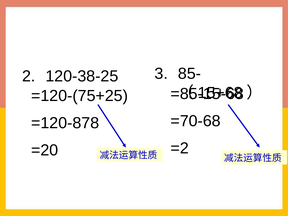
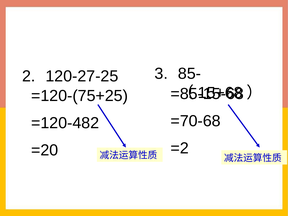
120-38-25: 120-38-25 -> 120-27-25 (82, 76)
=120-878: =120-878 -> =120-482 (65, 123)
